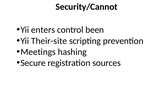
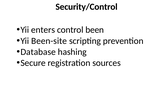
Security/Cannot: Security/Cannot -> Security/Control (87, 7)
Their-site: Their-site -> Been-site (49, 41)
Meetings: Meetings -> Database (38, 52)
